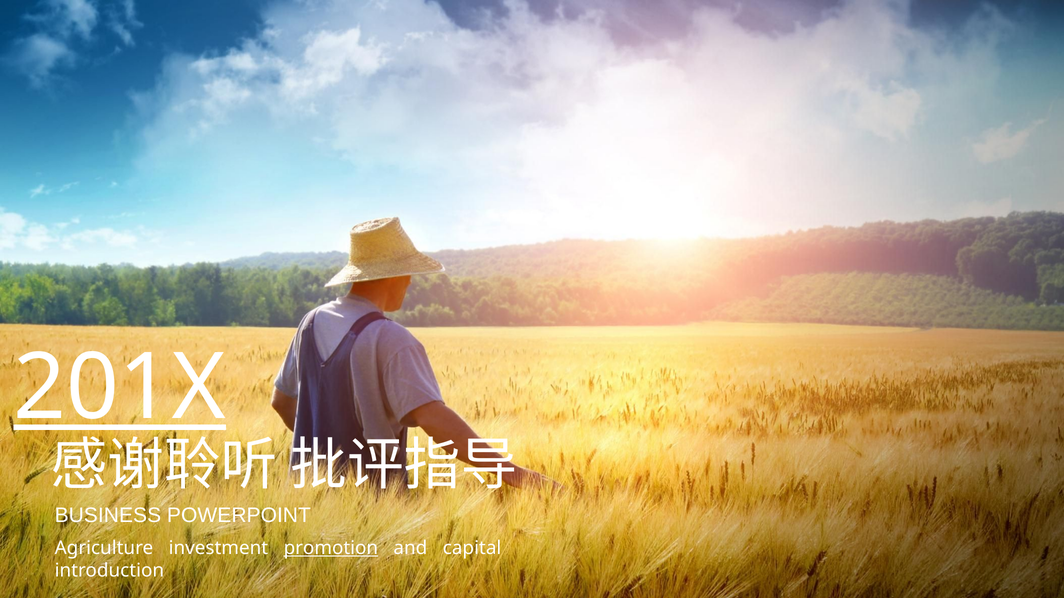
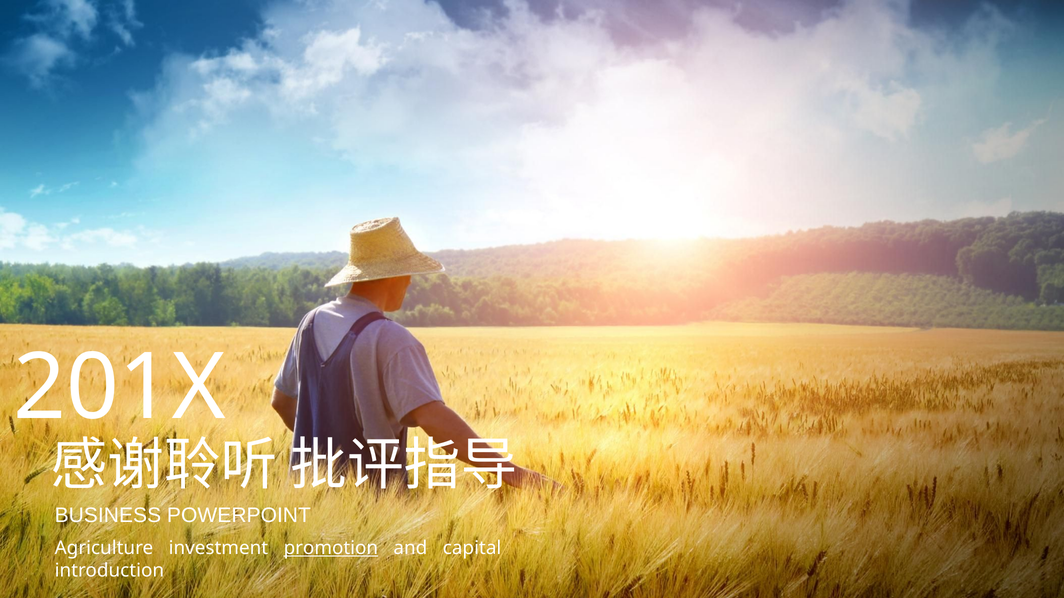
201X underline: present -> none (120, 388)
